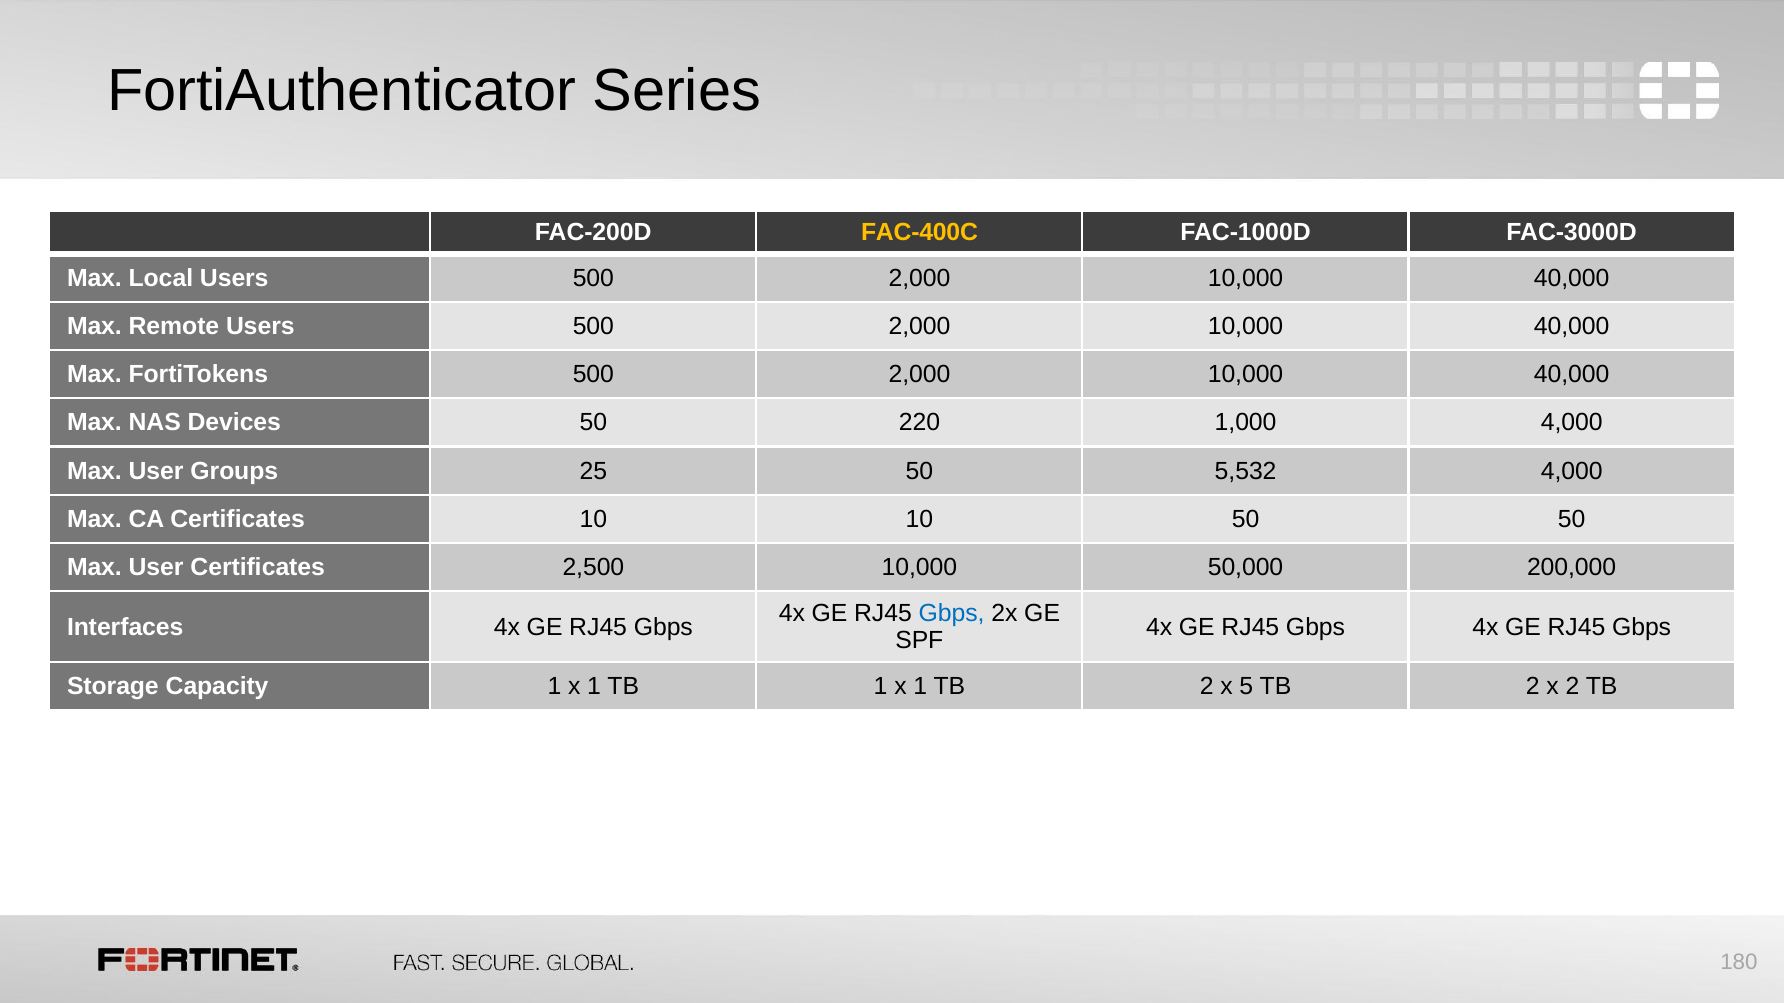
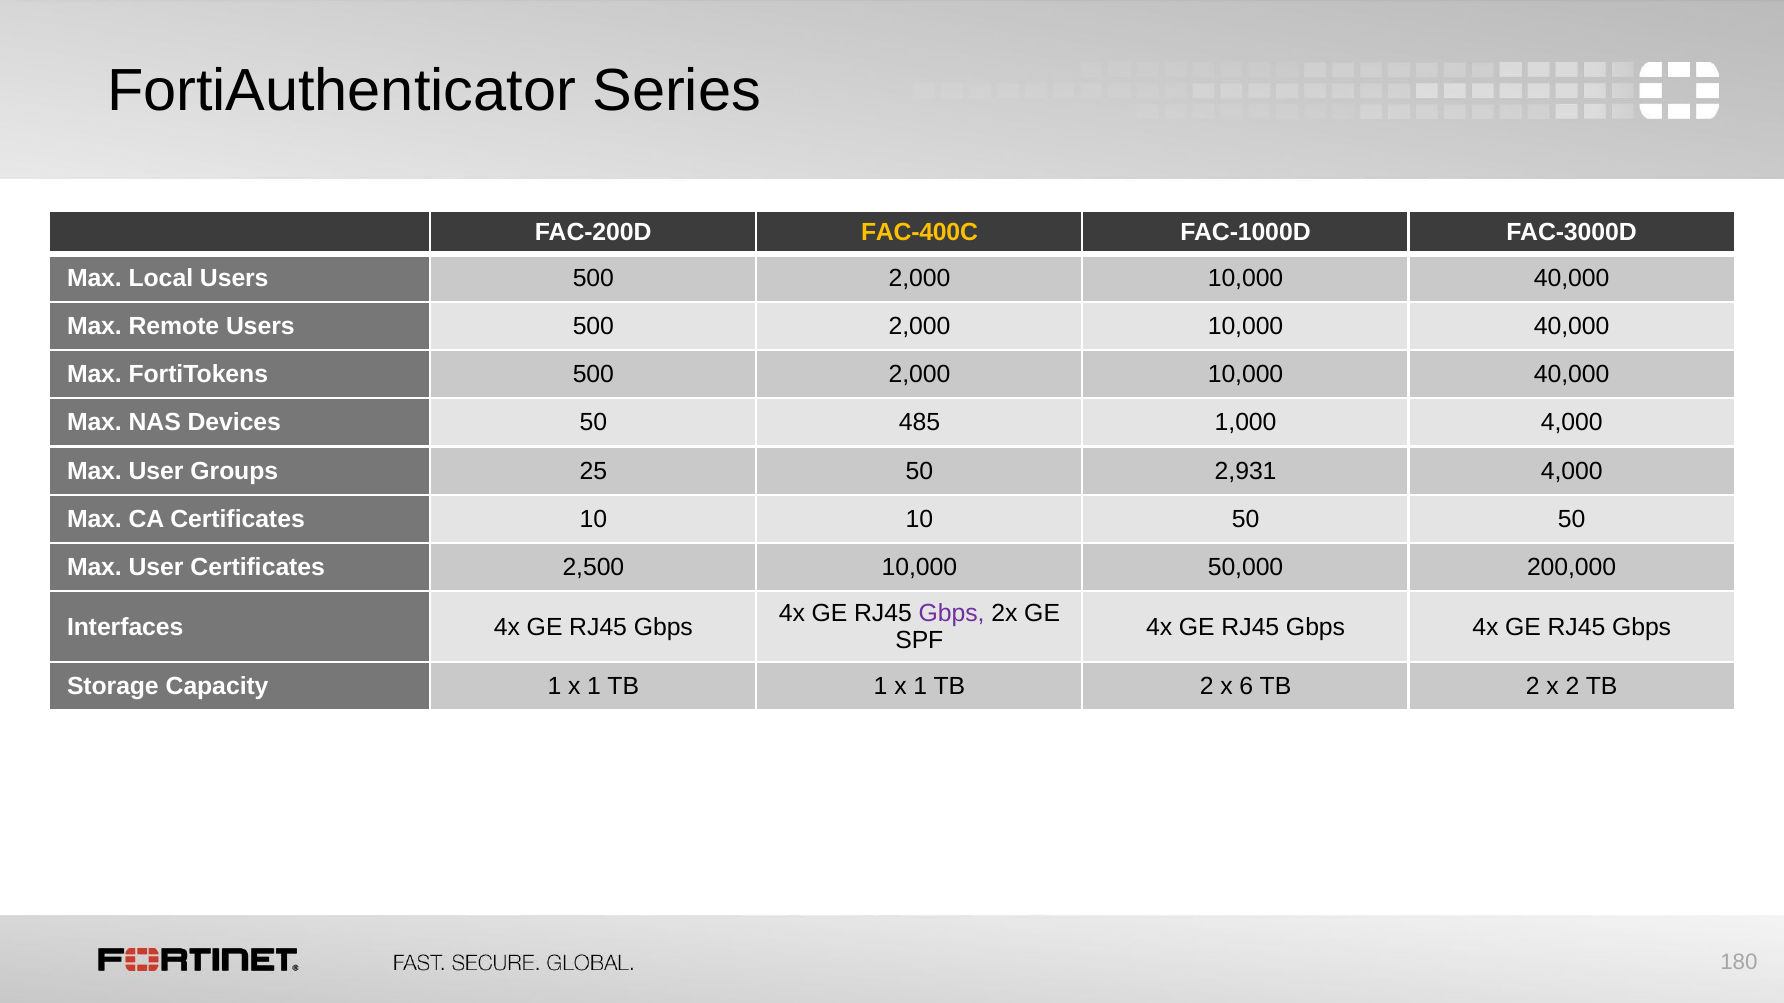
220: 220 -> 485 (919, 423)
5,532: 5,532 -> 2,931 (1246, 471)
Gbps colour: blue -> purple (952, 613)
5: 5 -> 6 (1246, 687)
